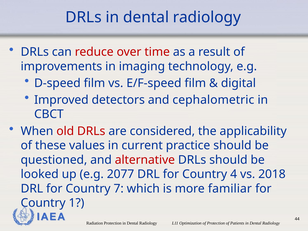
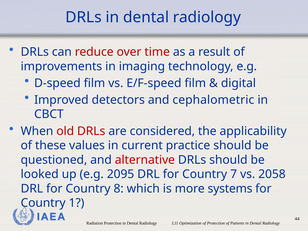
2077: 2077 -> 2095 (121, 174)
4: 4 -> 7 (234, 174)
2018: 2018 -> 2058 (272, 174)
7: 7 -> 8 (119, 189)
familiar: familiar -> systems (230, 189)
